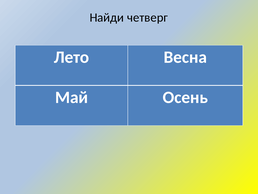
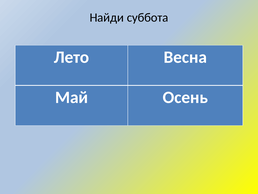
четверг: четверг -> суббота (148, 17)
